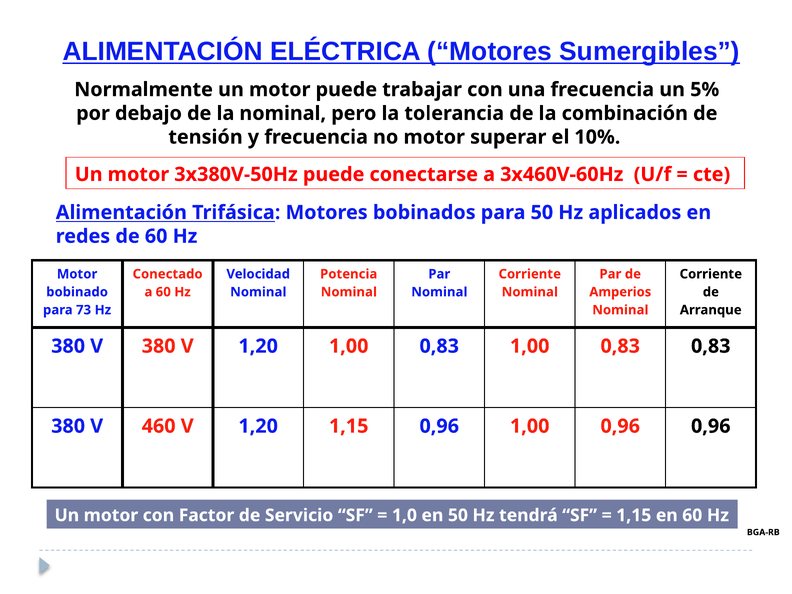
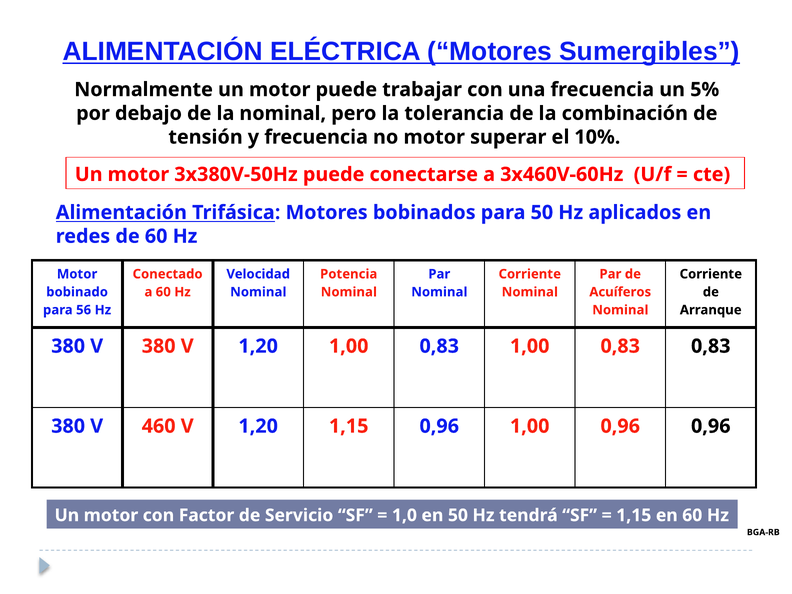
Amperios: Amperios -> Acuíferos (620, 292)
73: 73 -> 56 (84, 310)
